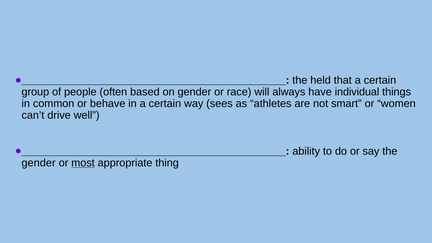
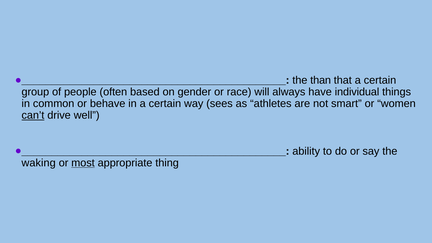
held: held -> than (321, 80)
can’t underline: none -> present (33, 115)
gender: gender -> waking (39, 163)
